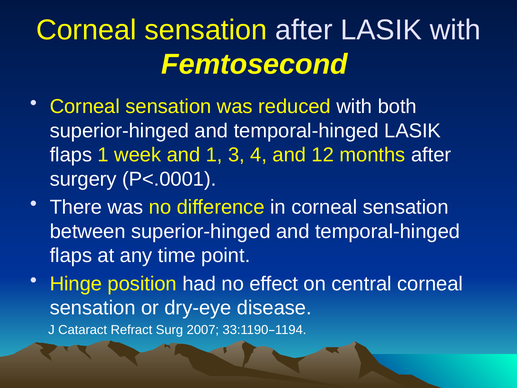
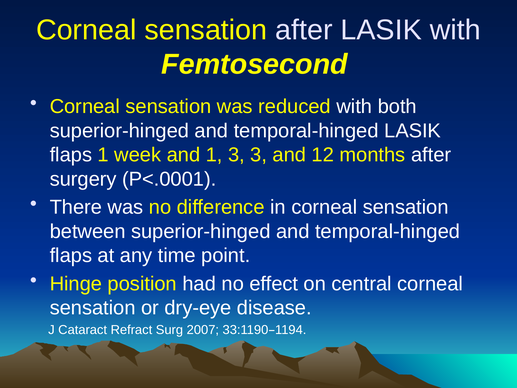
3 4: 4 -> 3 (259, 155)
